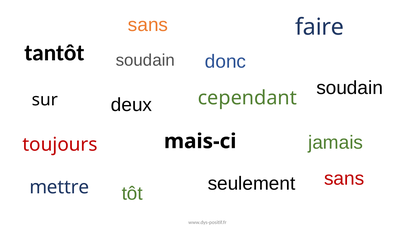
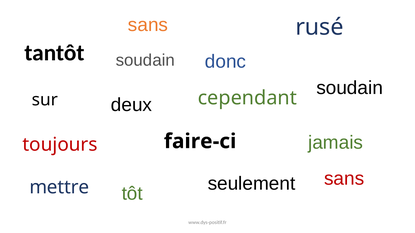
faire: faire -> rusé (319, 27)
mais-ci: mais-ci -> faire-ci (200, 142)
